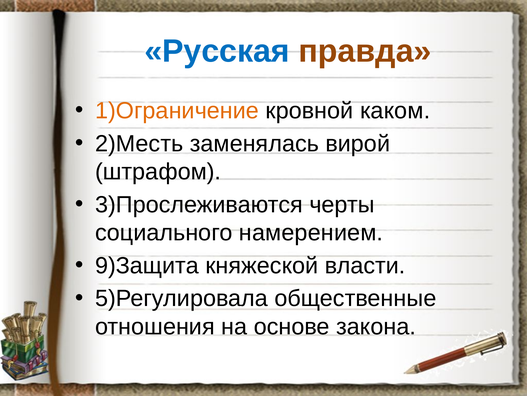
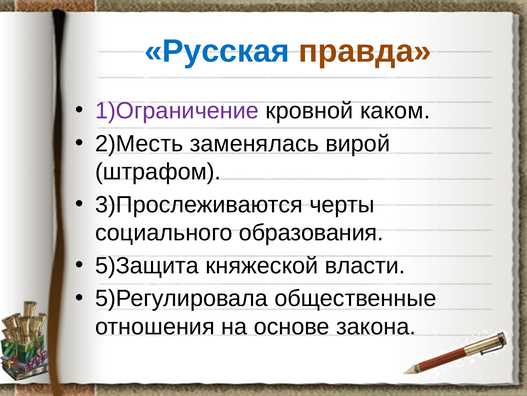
1)Ограничение colour: orange -> purple (177, 111)
намерением: намерением -> образования (311, 232)
9)Защита: 9)Защита -> 5)Защита (147, 265)
